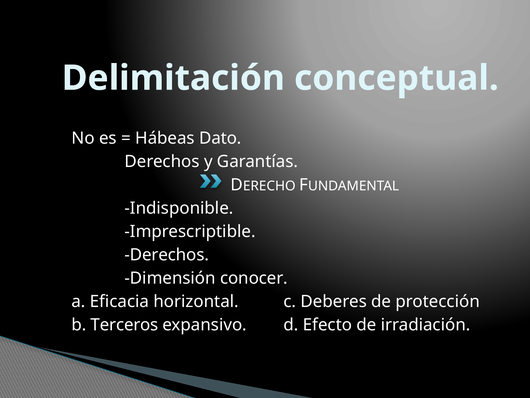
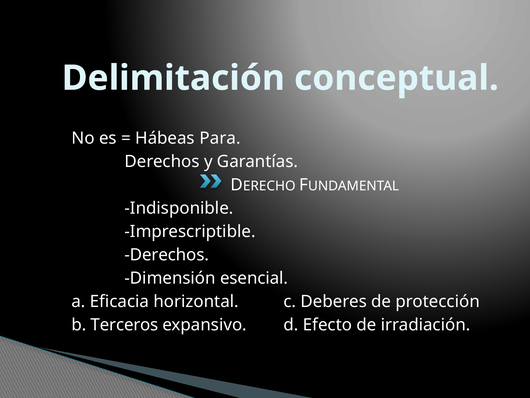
Dato: Dato -> Para (220, 138)
conocer: conocer -> esencial (254, 278)
